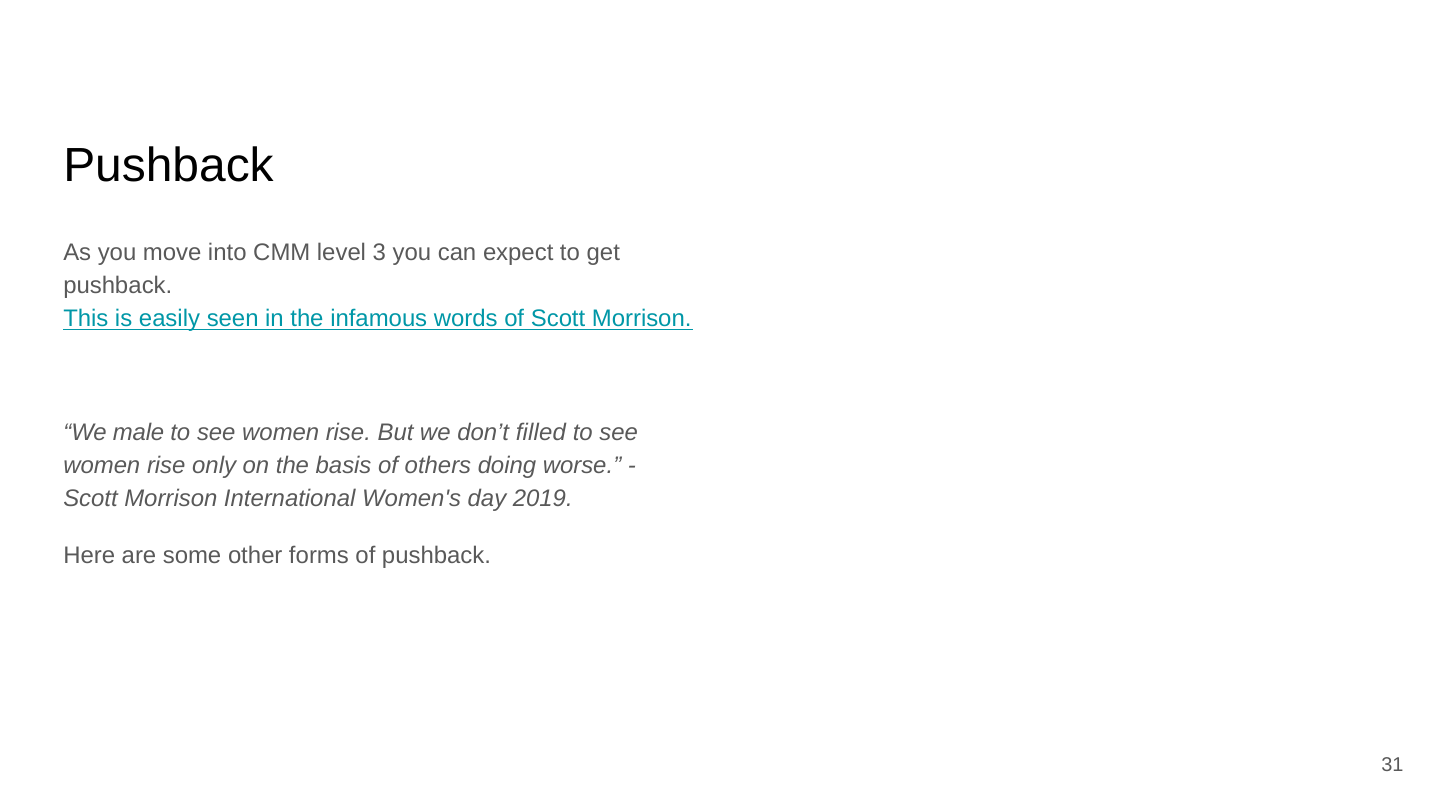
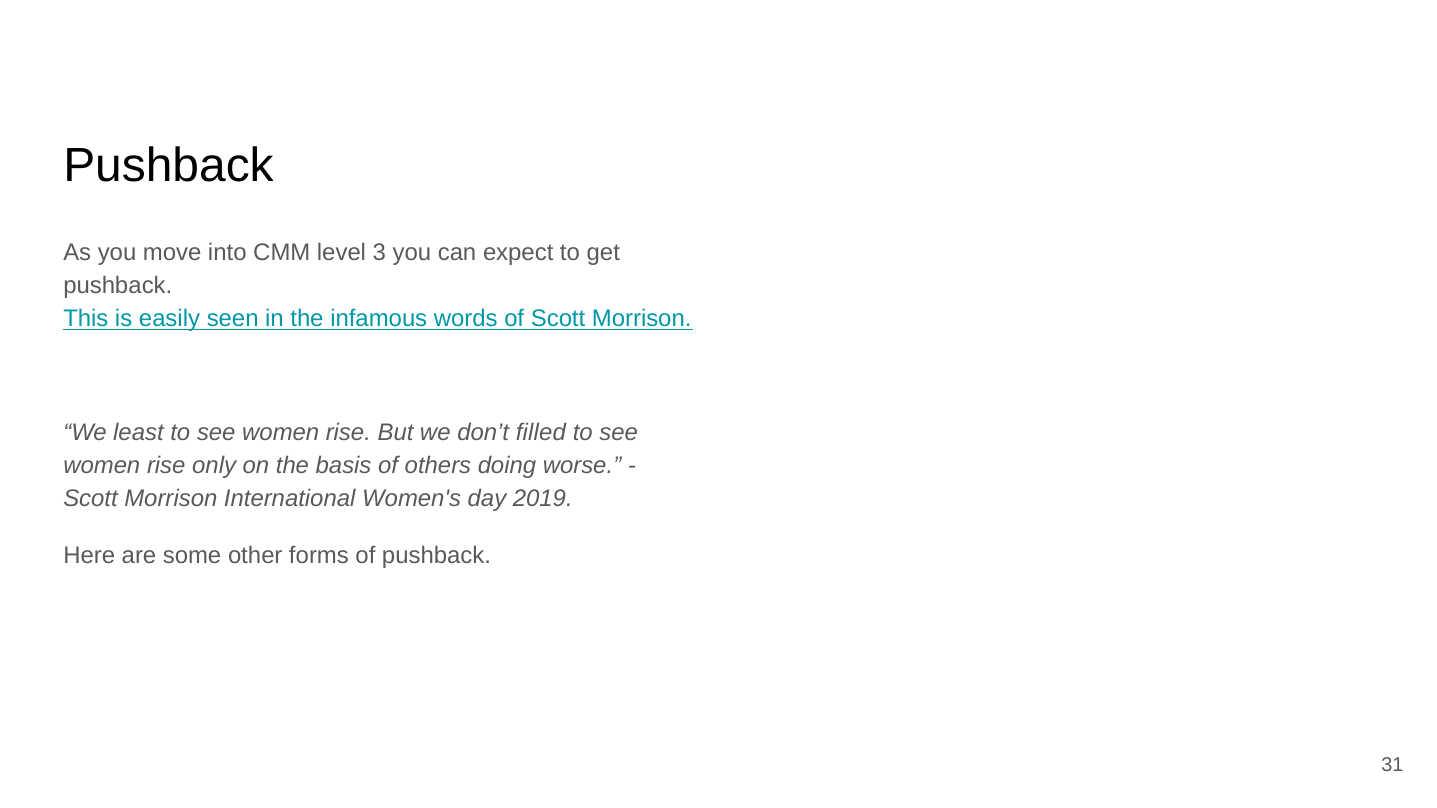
male: male -> least (138, 433)
